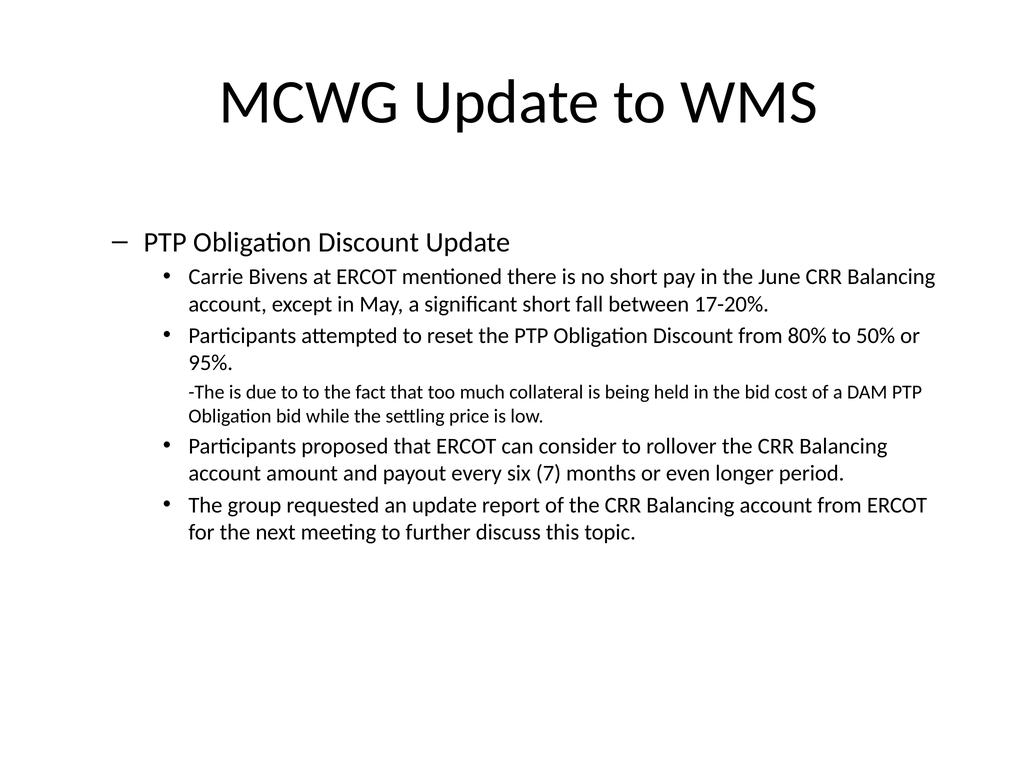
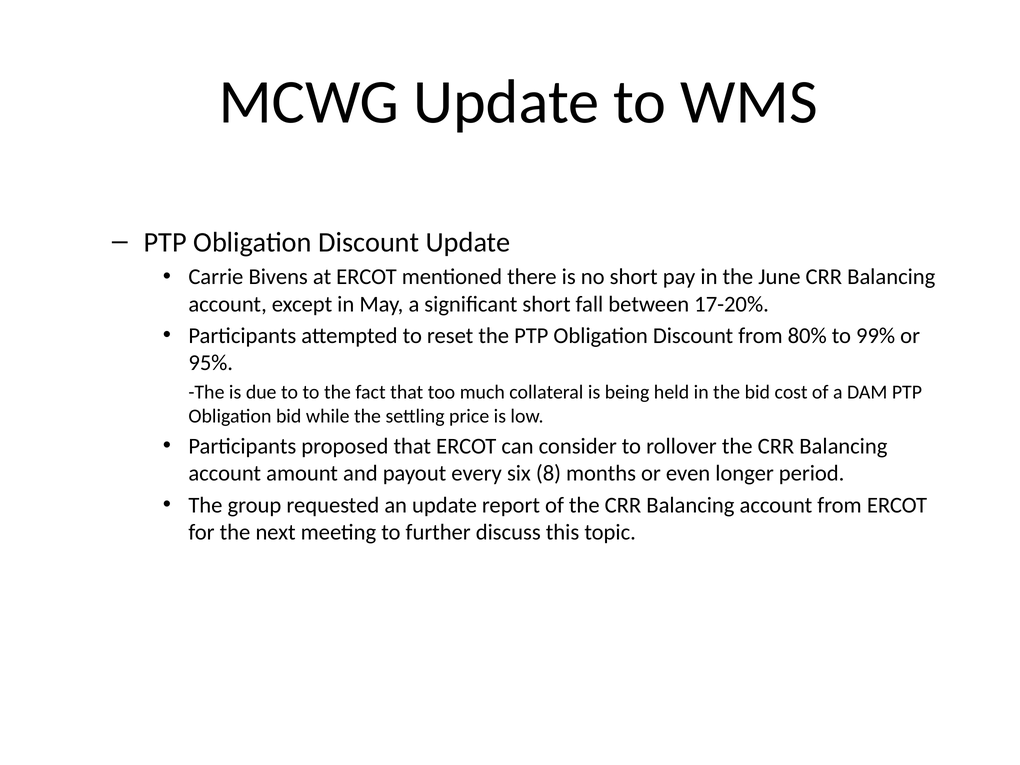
50%: 50% -> 99% (876, 336)
7: 7 -> 8 (548, 473)
